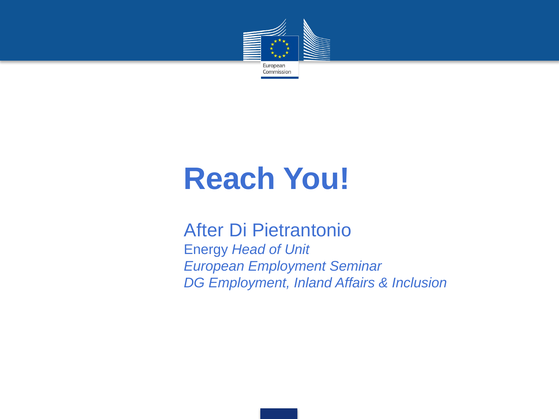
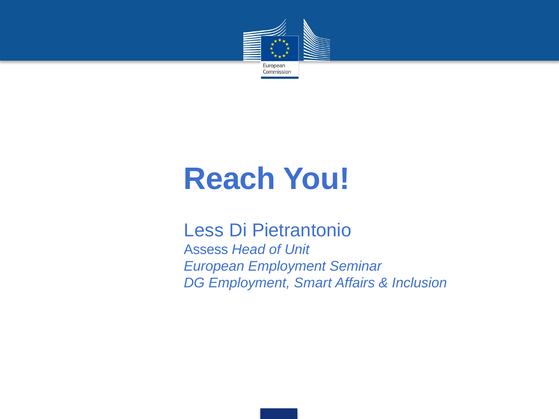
After: After -> Less (204, 230)
Energy: Energy -> Assess (206, 250)
Inland: Inland -> Smart (313, 283)
